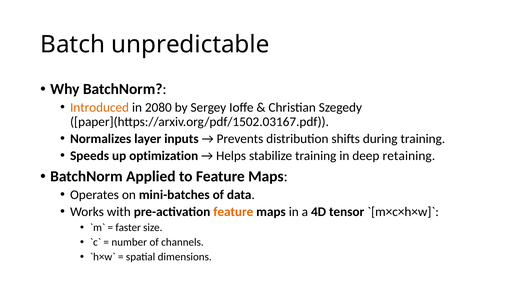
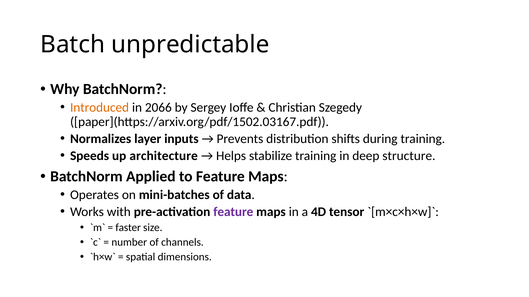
2080: 2080 -> 2066 (158, 108)
optimization: optimization -> architecture (164, 156)
retaining: retaining -> structure (409, 156)
feature colour: orange -> purple (233, 212)
